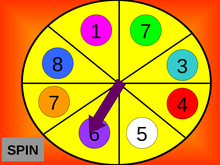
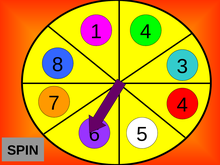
1 7: 7 -> 4 (146, 32)
